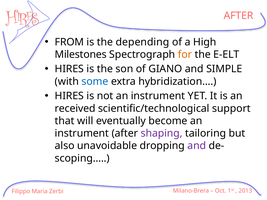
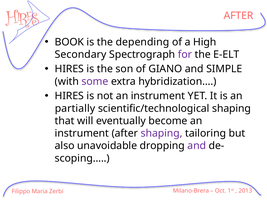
FROM: FROM -> BOOK (69, 42)
Milestones: Milestones -> Secondary (81, 55)
for colour: orange -> purple (185, 55)
some colour: blue -> purple (95, 82)
received: received -> partially (75, 109)
scientific/technological support: support -> shaping (231, 109)
